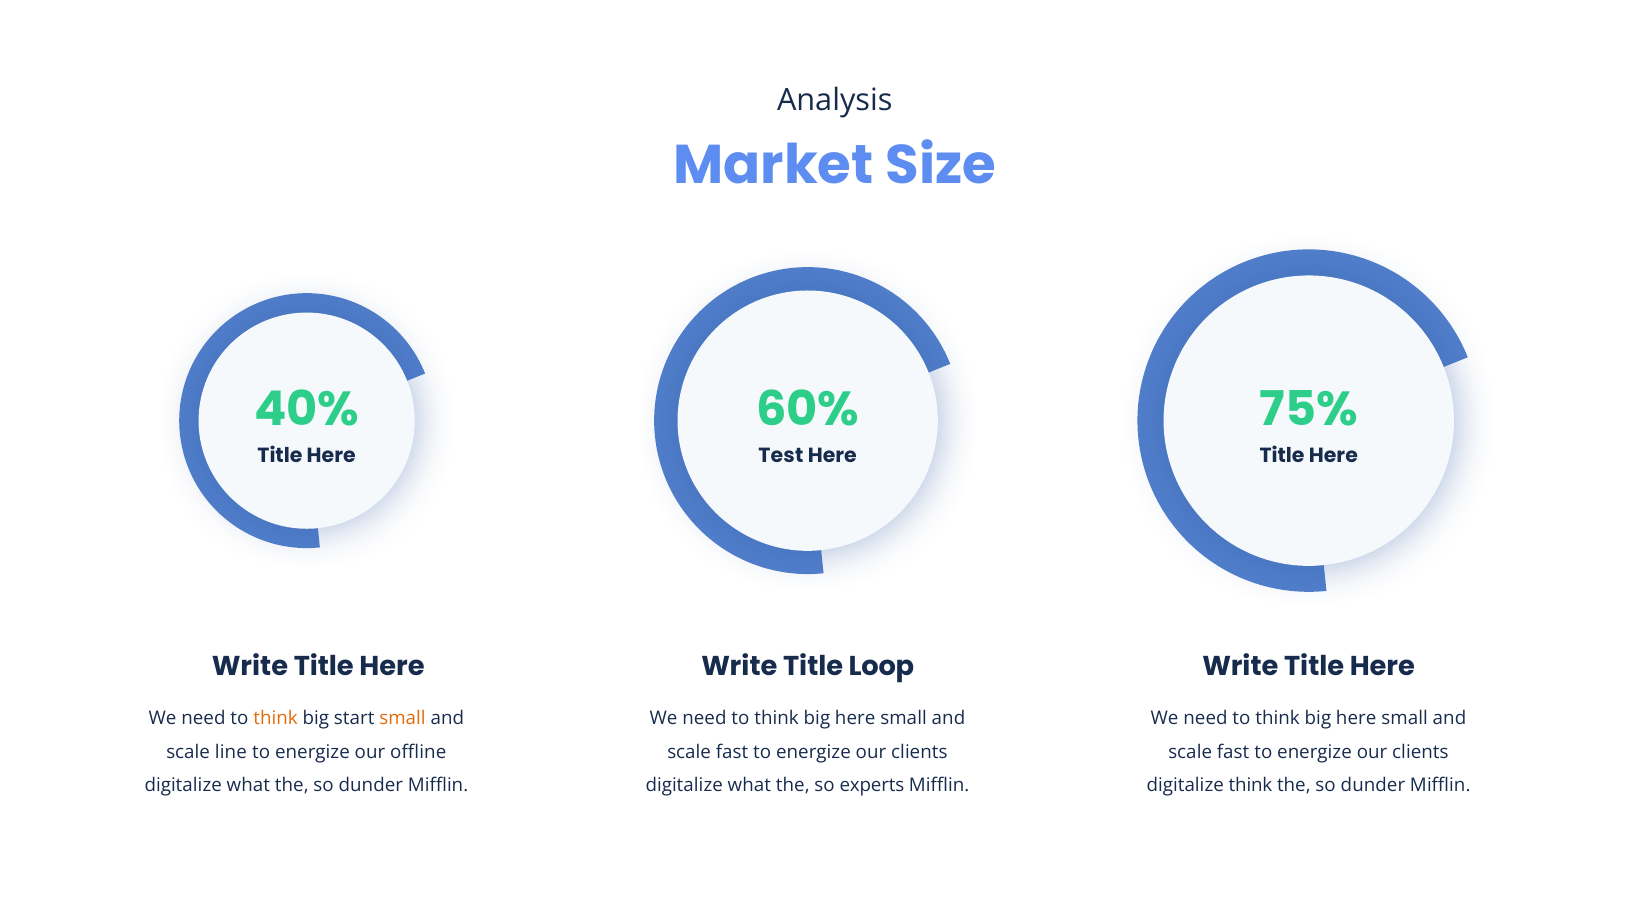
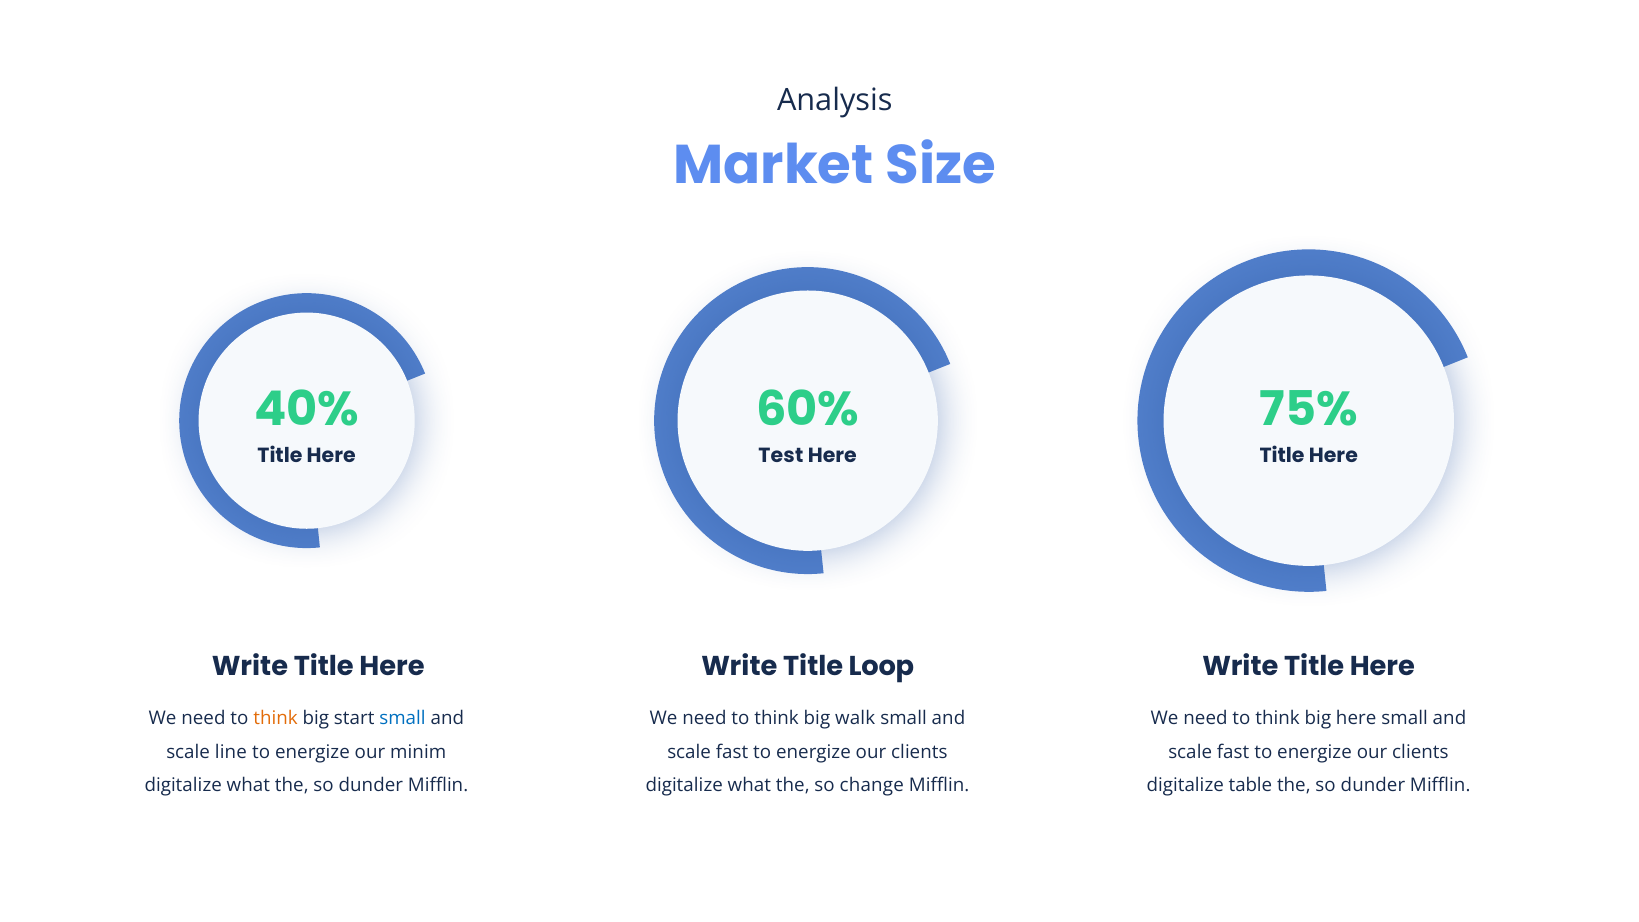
small colour: orange -> blue (403, 718)
here: here -> walk (855, 718)
offline: offline -> minim (418, 752)
experts: experts -> change (872, 786)
digitalize think: think -> table (1250, 786)
